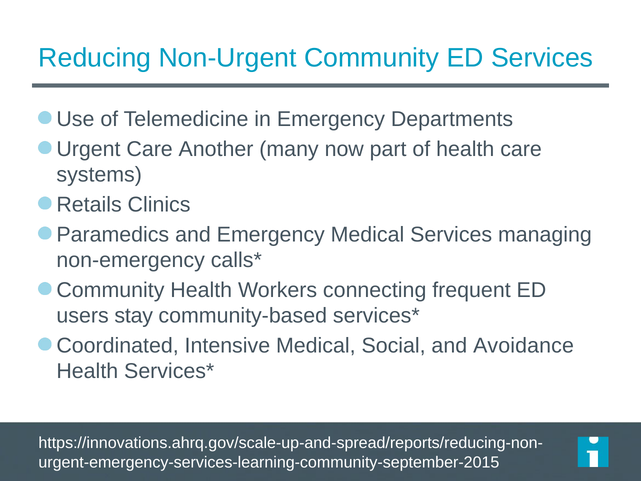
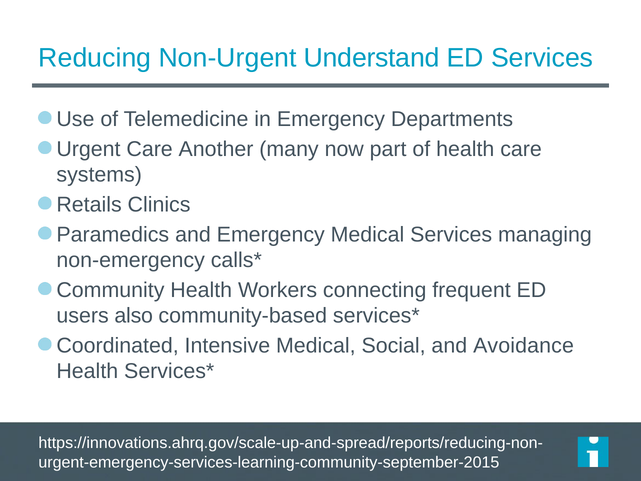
Non-Urgent Community: Community -> Understand (372, 58)
stay: stay -> also (134, 316)
